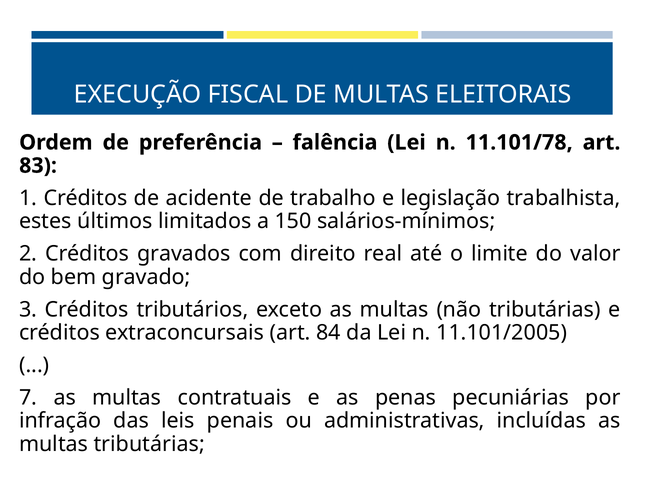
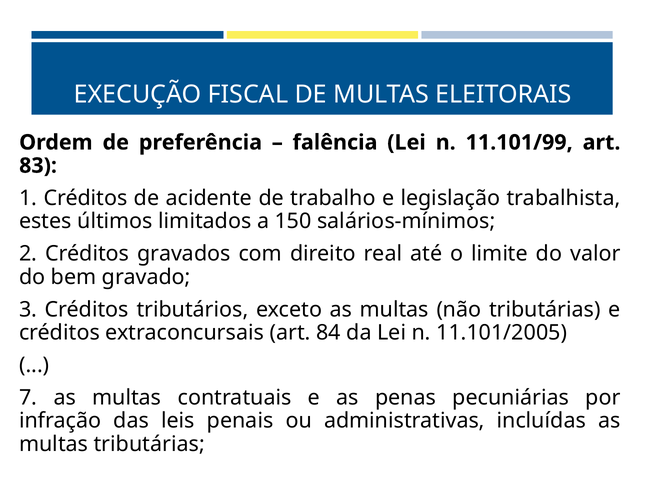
11.101/78: 11.101/78 -> 11.101/99 (519, 143)
